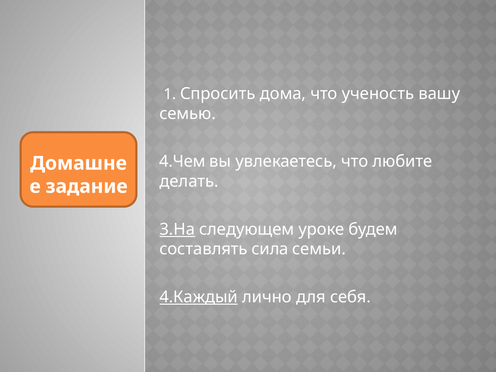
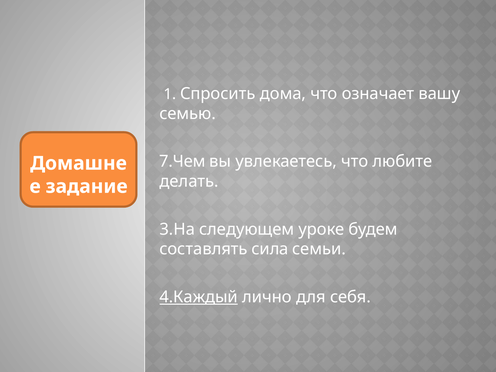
ученость: ученость -> означает (378, 94)
4.Чем: 4.Чем -> 7.Чем (182, 162)
3.На underline: present -> none (177, 229)
